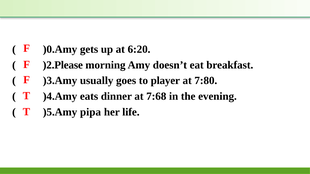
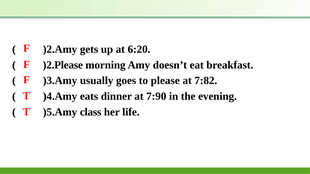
)0.Amy: )0.Amy -> )2.Amy (60, 49)
player: player -> please (165, 81)
7:80: 7:80 -> 7:82 (206, 81)
7:68: 7:68 -> 7:90 (156, 97)
pipa: pipa -> class (91, 112)
